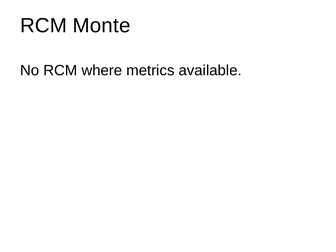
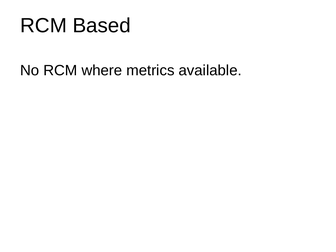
Monte: Monte -> Based (102, 26)
